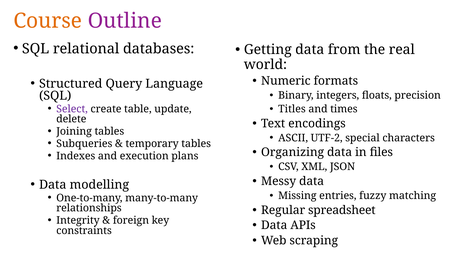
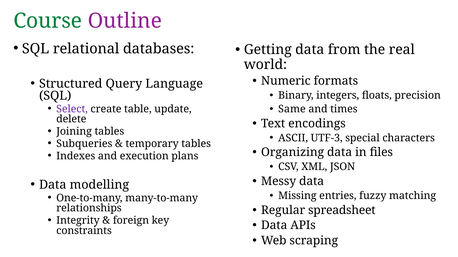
Course colour: orange -> green (48, 21)
Titles: Titles -> Same (292, 109)
UTF-2: UTF-2 -> UTF-3 (327, 138)
